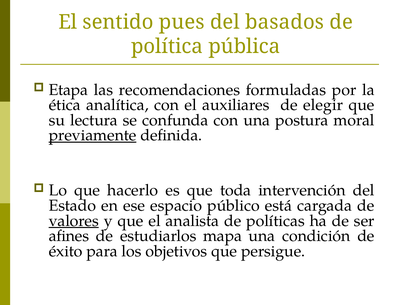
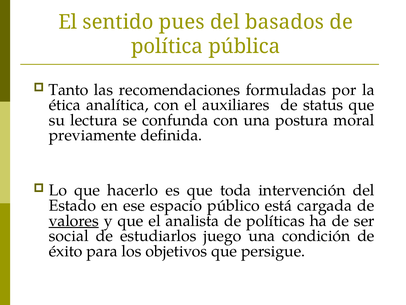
Etapa: Etapa -> Tanto (68, 90)
elegir: elegir -> status (323, 105)
previamente underline: present -> none (93, 135)
afines: afines -> social (69, 236)
mapa: mapa -> juego (222, 236)
